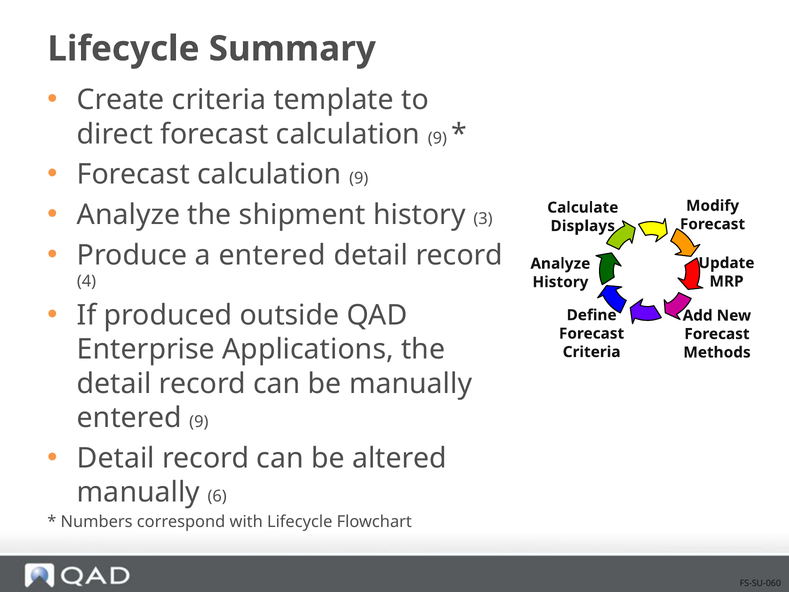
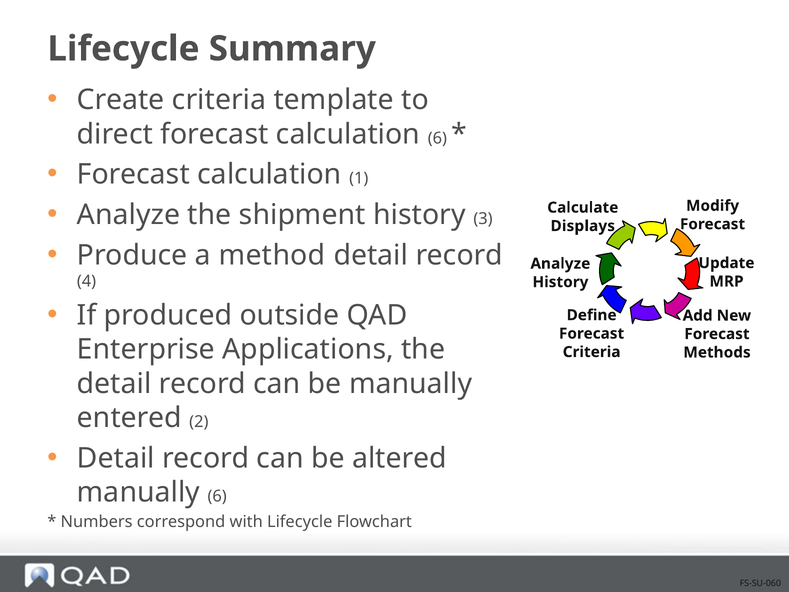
direct forecast calculation 9: 9 -> 6 (437, 138)
9: 9 -> 1 (359, 178)
a entered: entered -> method (272, 255)
entered 9: 9 -> 2 (199, 422)
